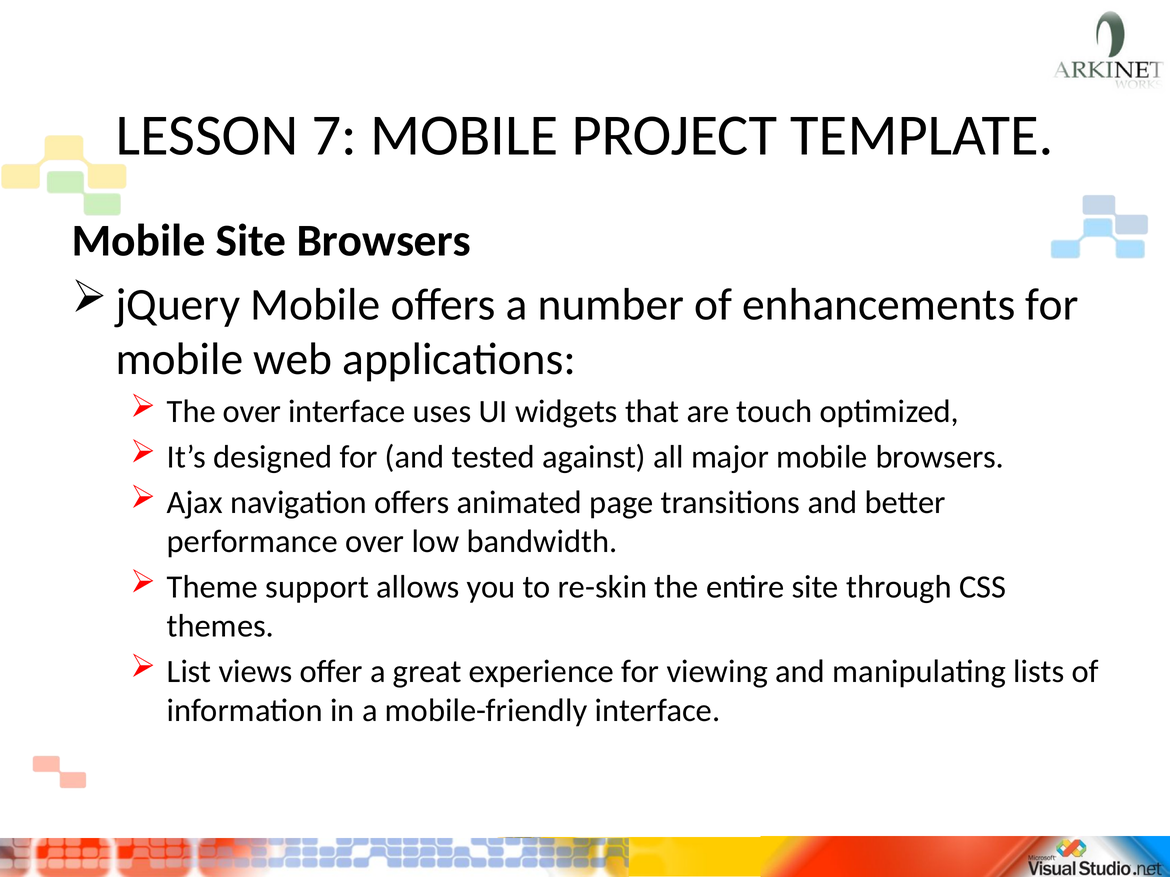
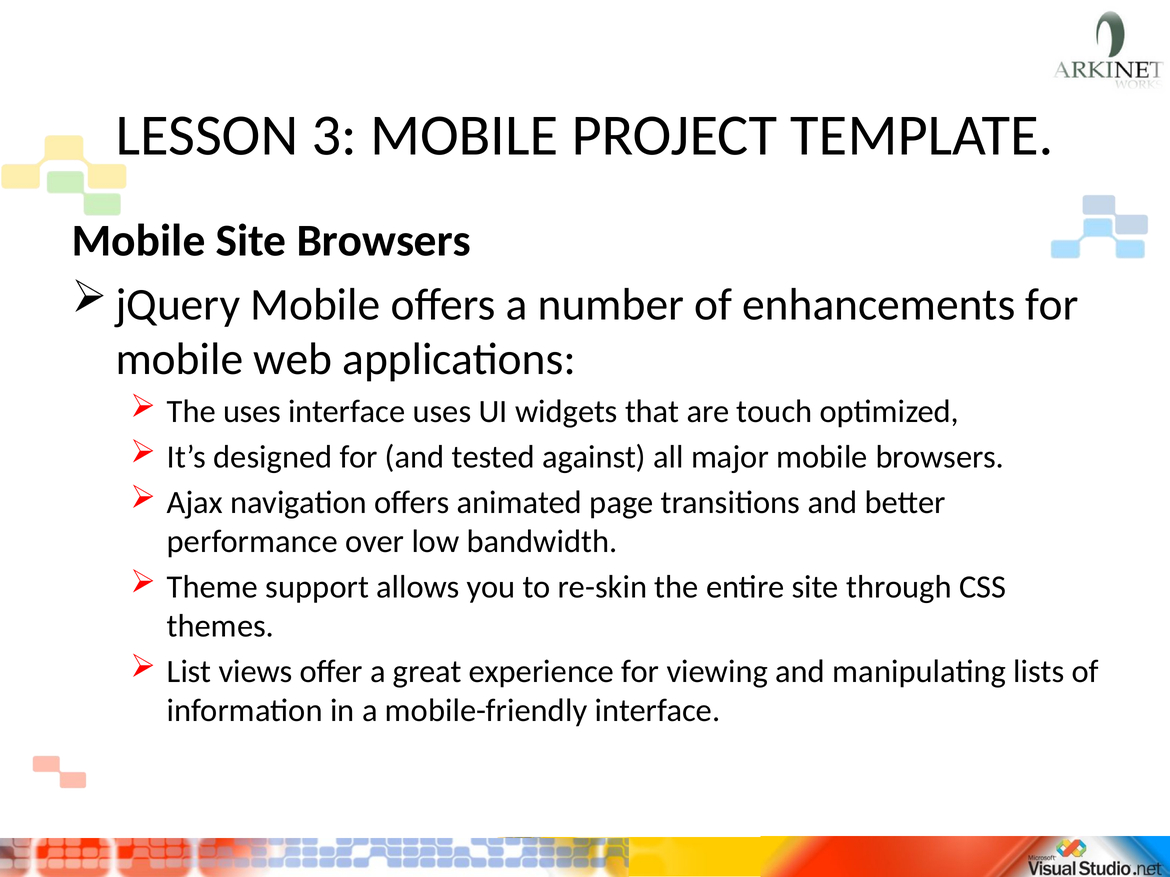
7: 7 -> 3 (334, 136)
The over: over -> uses (252, 412)
